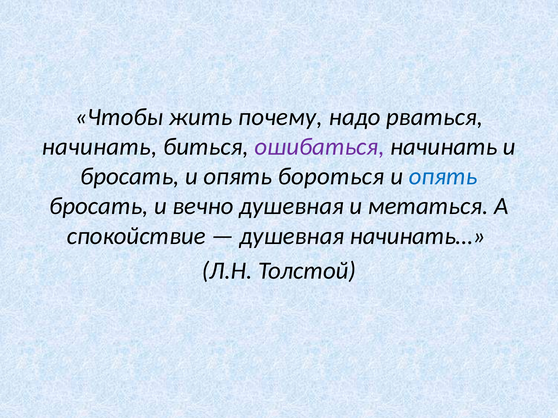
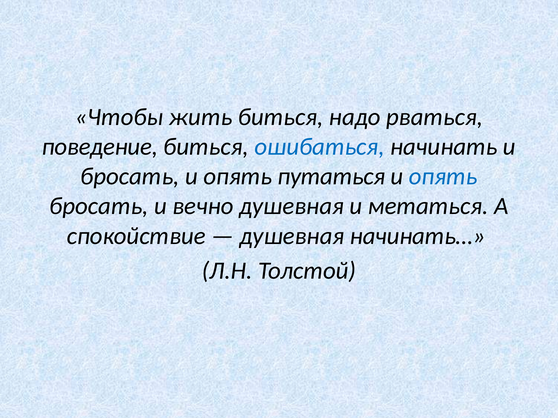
жить почему: почему -> биться (281, 117)
начинать: начинать -> поведение (100, 147)
ошибаться colour: purple -> blue (319, 147)
бороться: бороться -> путаться (331, 177)
